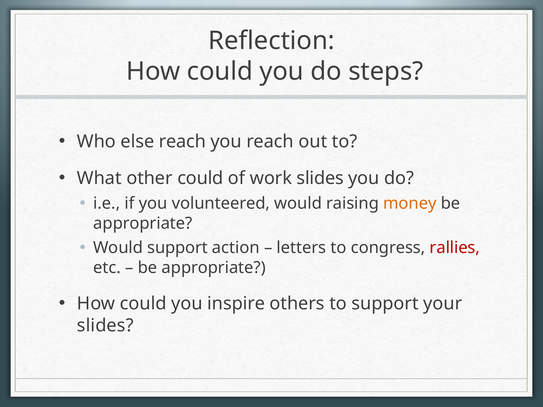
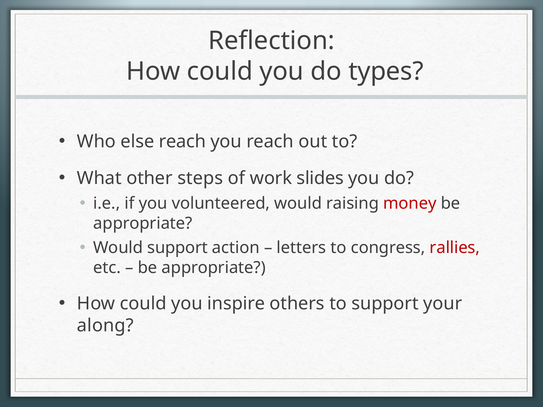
steps: steps -> types (386, 71)
other could: could -> steps (200, 178)
money colour: orange -> red (410, 204)
slides: slides -> along (105, 326)
